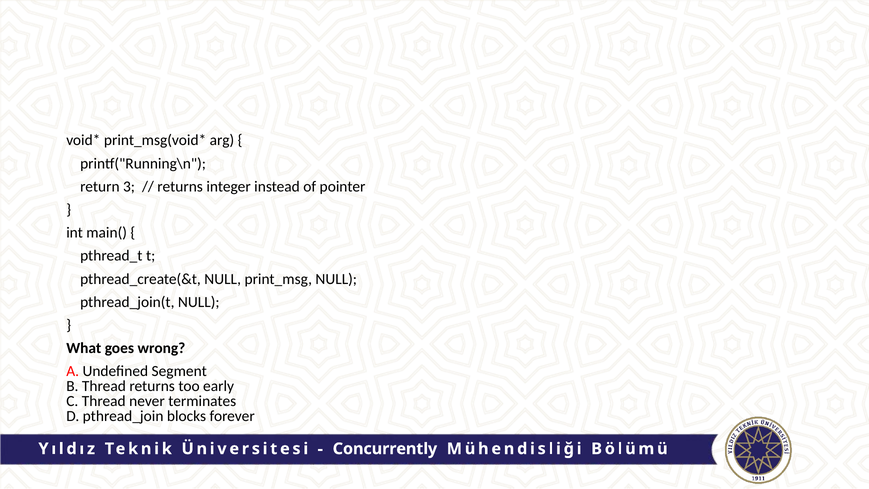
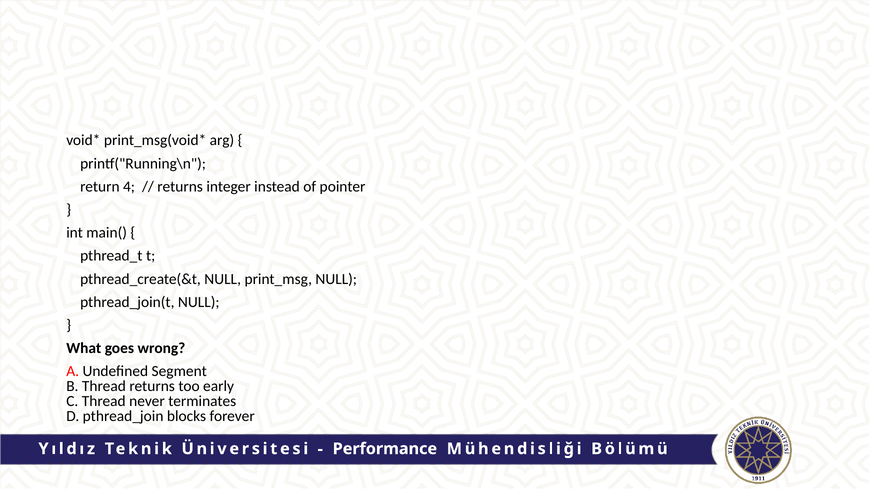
3: 3 -> 4 (129, 186)
Concurrently: Concurrently -> Performance (385, 449)
